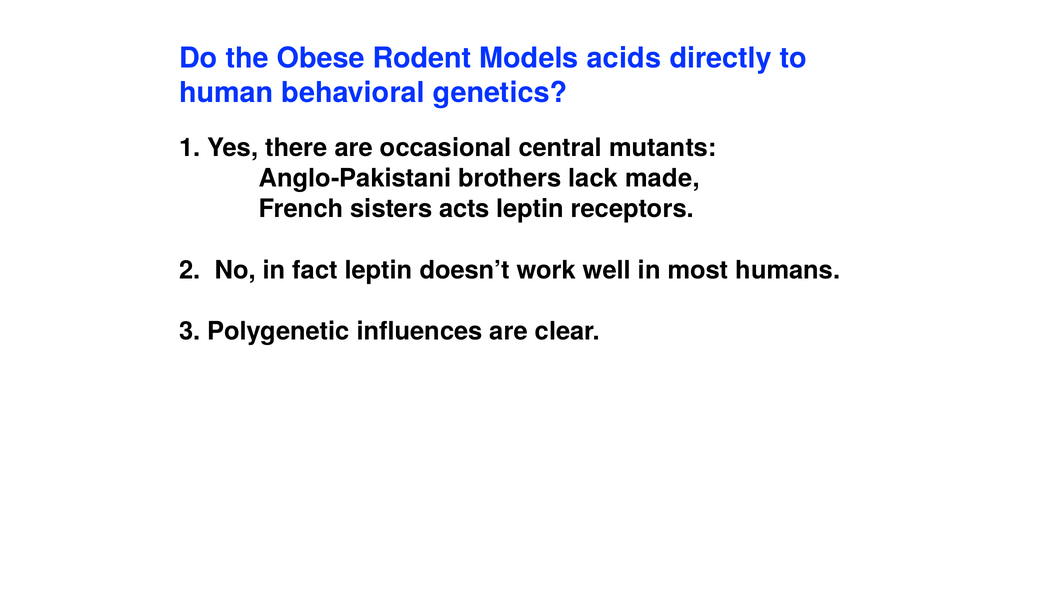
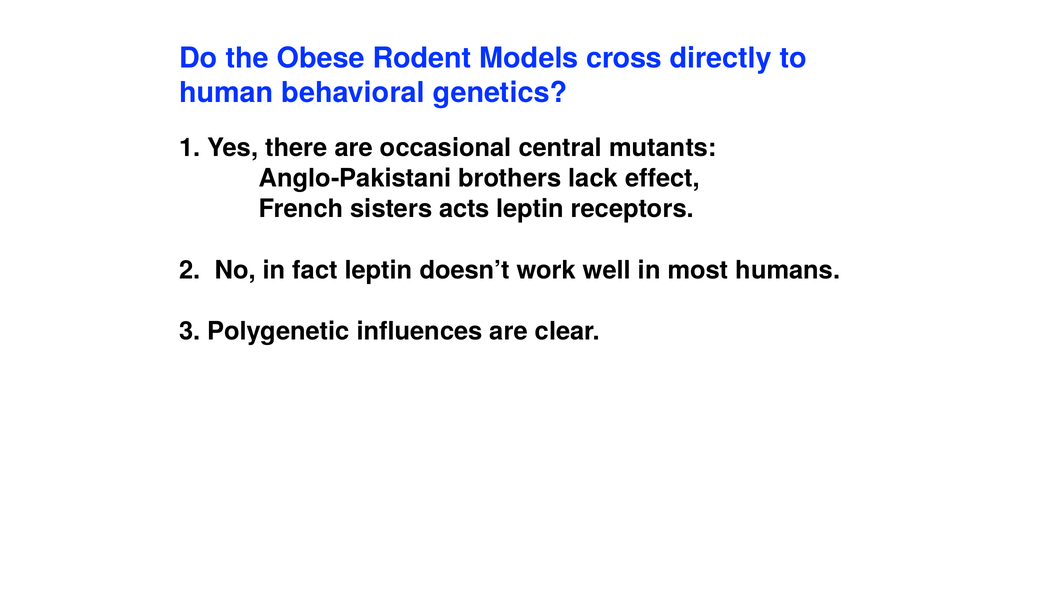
acids: acids -> cross (624, 58)
made: made -> effect (663, 178)
